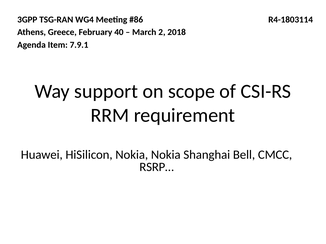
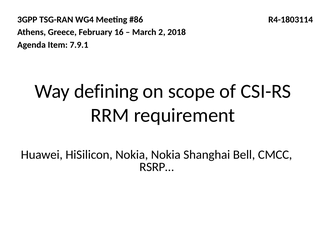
40: 40 -> 16 (119, 32)
support: support -> defining (106, 92)
